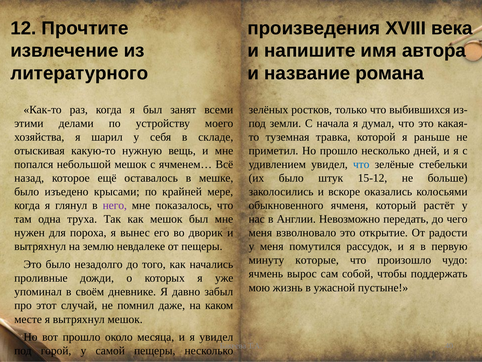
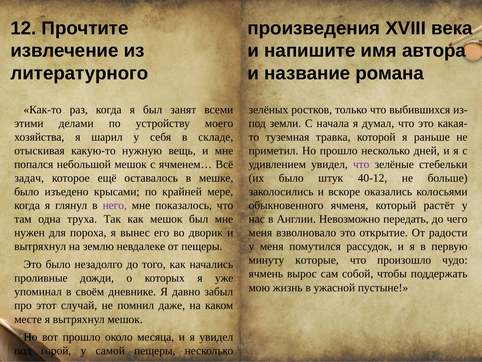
что colour: blue -> purple (361, 164)
назад: назад -> задач (29, 178)
15-12: 15-12 -> 40-12 (372, 178)
